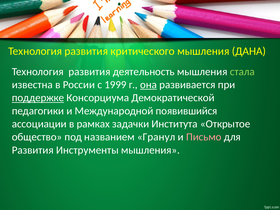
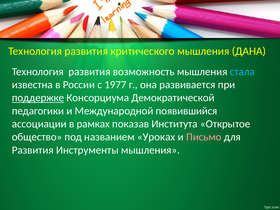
деятельность: деятельность -> возможность (144, 72)
стала colour: light green -> light blue (242, 72)
1999: 1999 -> 1977 (115, 85)
она underline: present -> none (148, 85)
задачки: задачки -> показав (131, 124)
Гранул: Гранул -> Уроках (156, 137)
